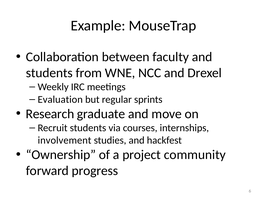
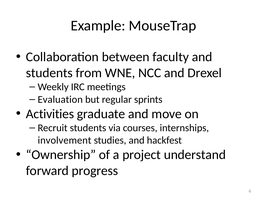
Research: Research -> Activities (50, 114)
community: community -> understand (195, 155)
